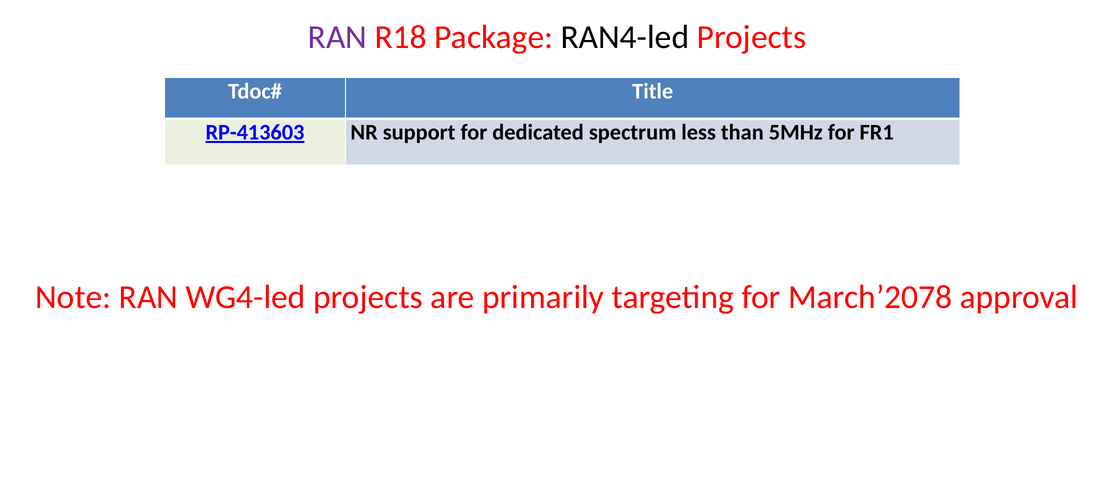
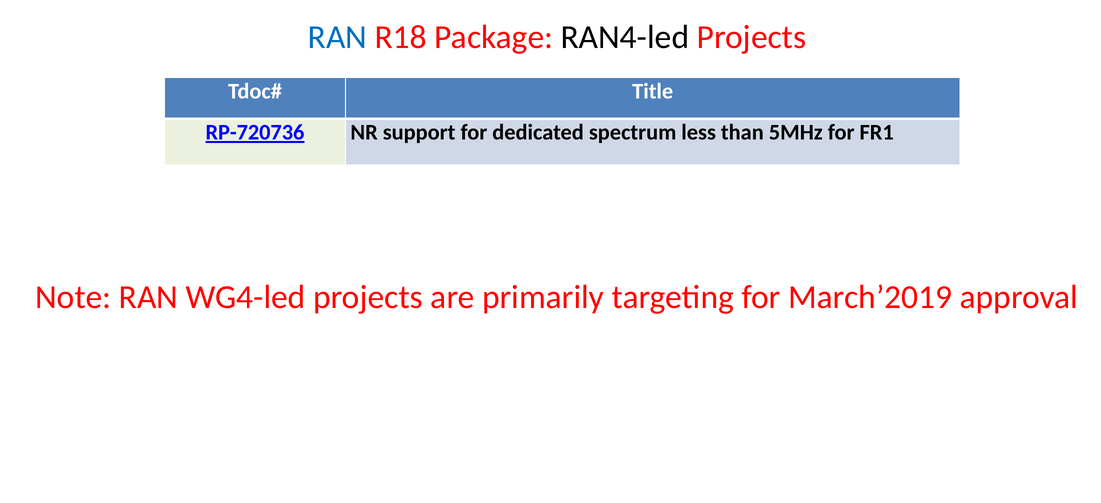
RAN colour: purple -> blue (337, 37)
RP-413603: RP-413603 -> RP-720736 (255, 133)
March’2078: March’2078 -> March’2019 (870, 297)
